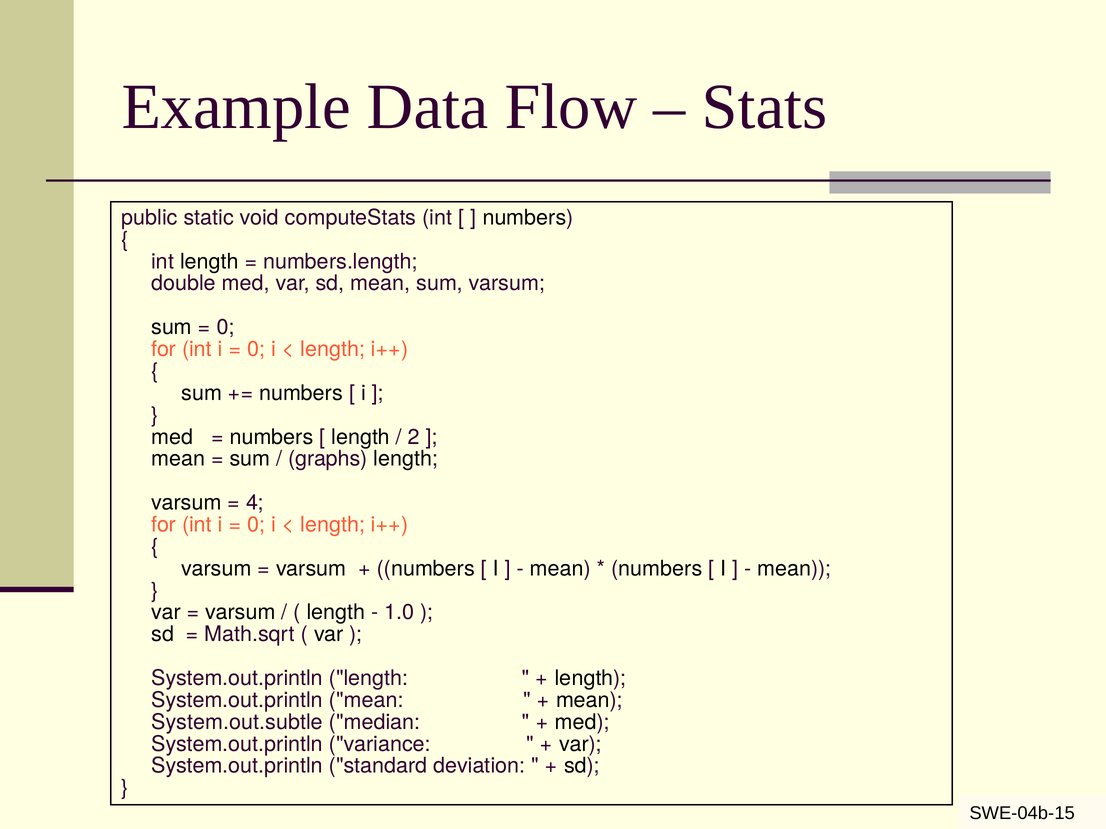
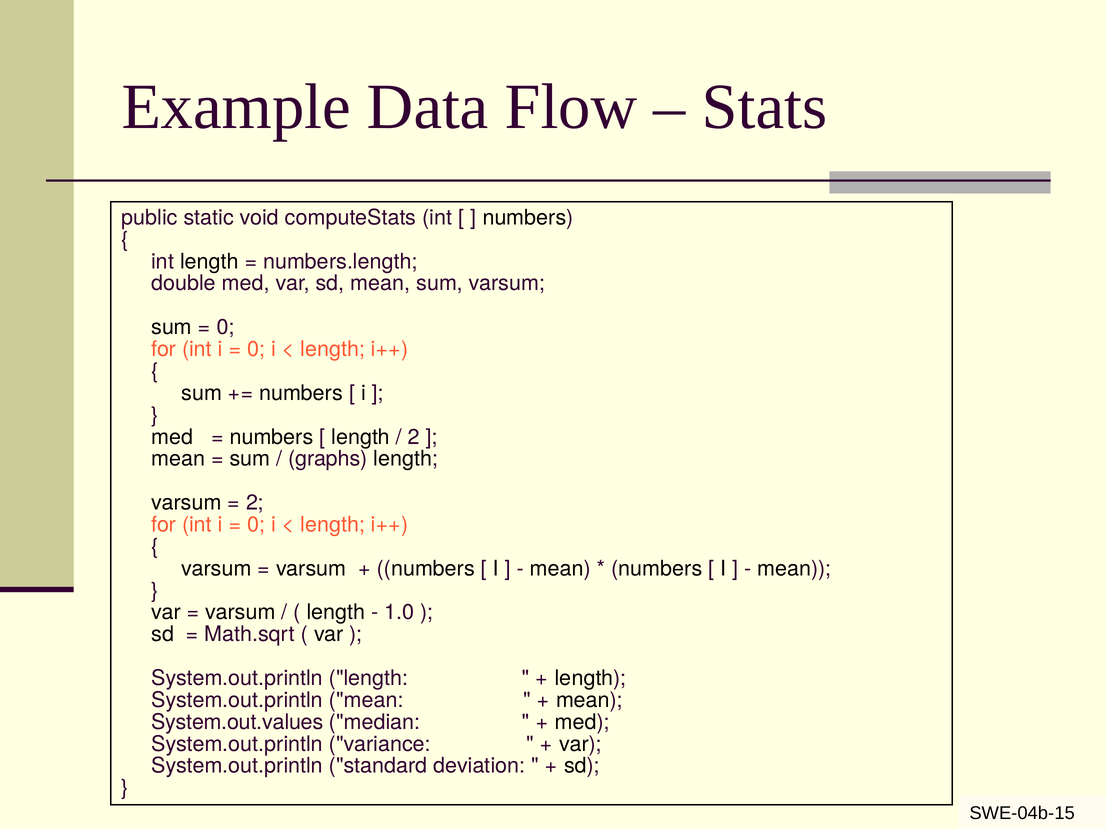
4: 4 -> 2 (255, 503)
System.out.subtle: System.out.subtle -> System.out.values (237, 722)
